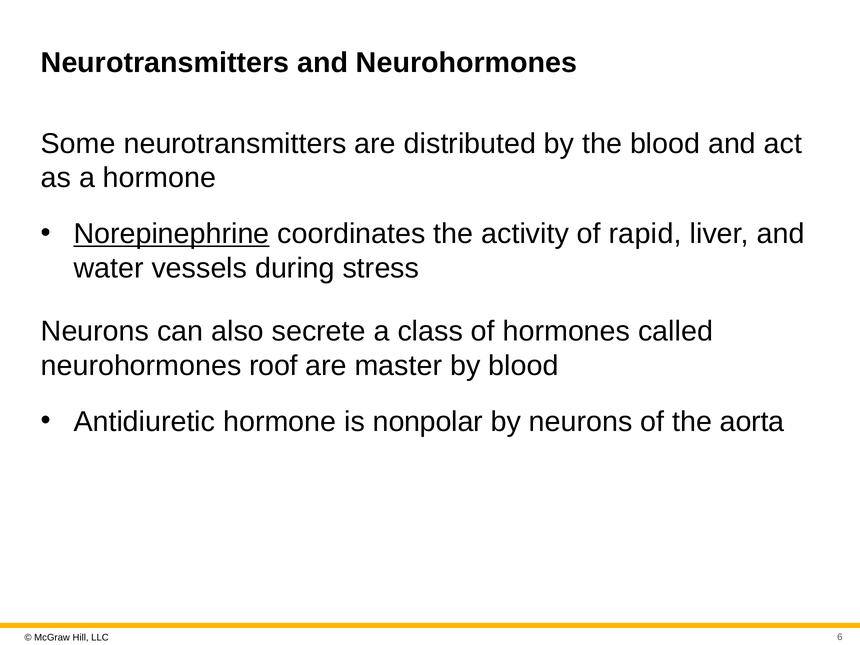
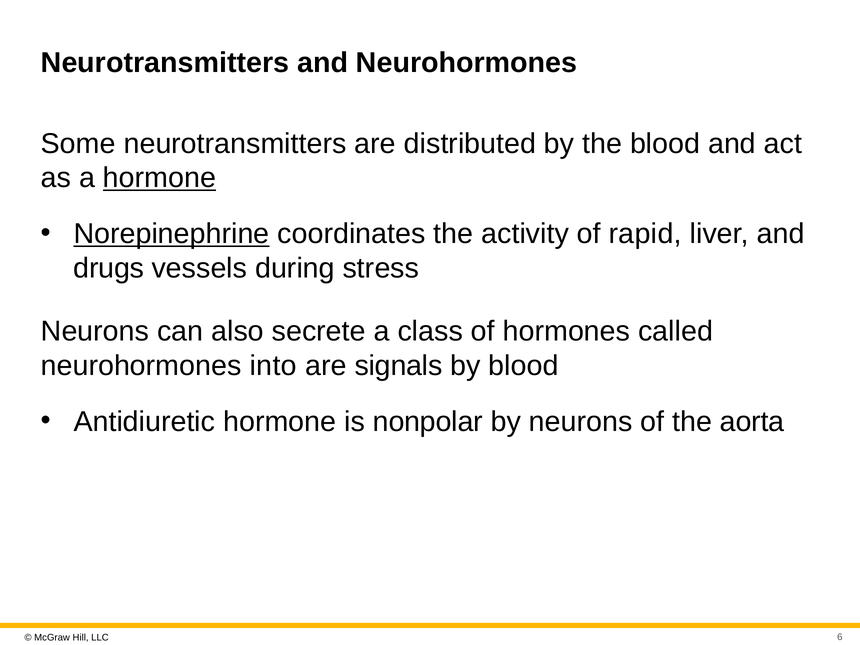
hormone underline: none -> present (159, 178)
water: water -> drugs (109, 268)
roof: roof -> into (273, 366)
master: master -> signals (398, 366)
